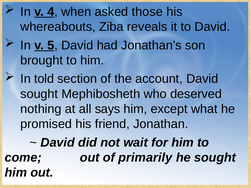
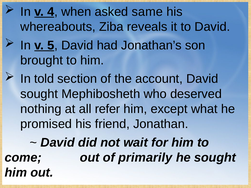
those: those -> same (147, 12)
says: says -> refer (108, 109)
